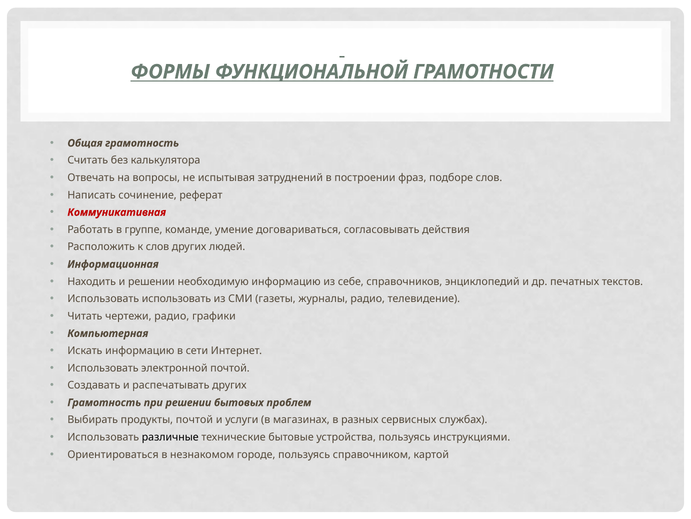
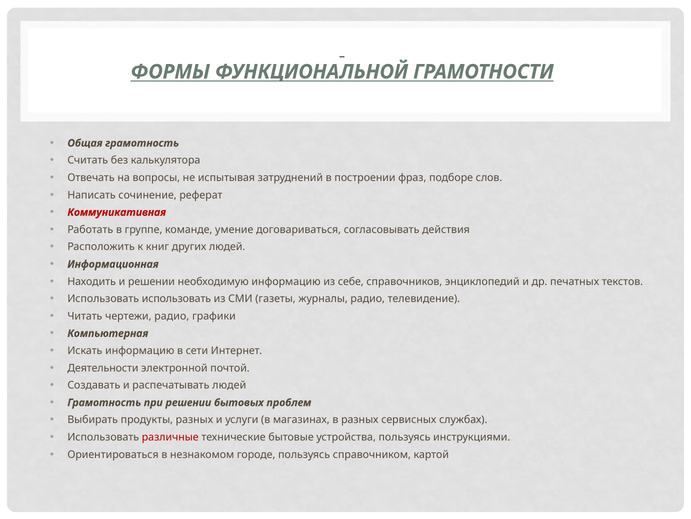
к слов: слов -> книг (157, 247)
Использовать: Использовать -> Деятельности (103, 368)
распечатывать других: других -> людей (229, 385)
продукты почтой: почтой -> разных (194, 419)
различные colour: black -> red (170, 437)
